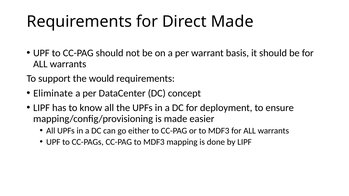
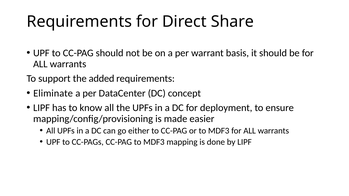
Direct Made: Made -> Share (232, 22)
would: would -> added (102, 79)
